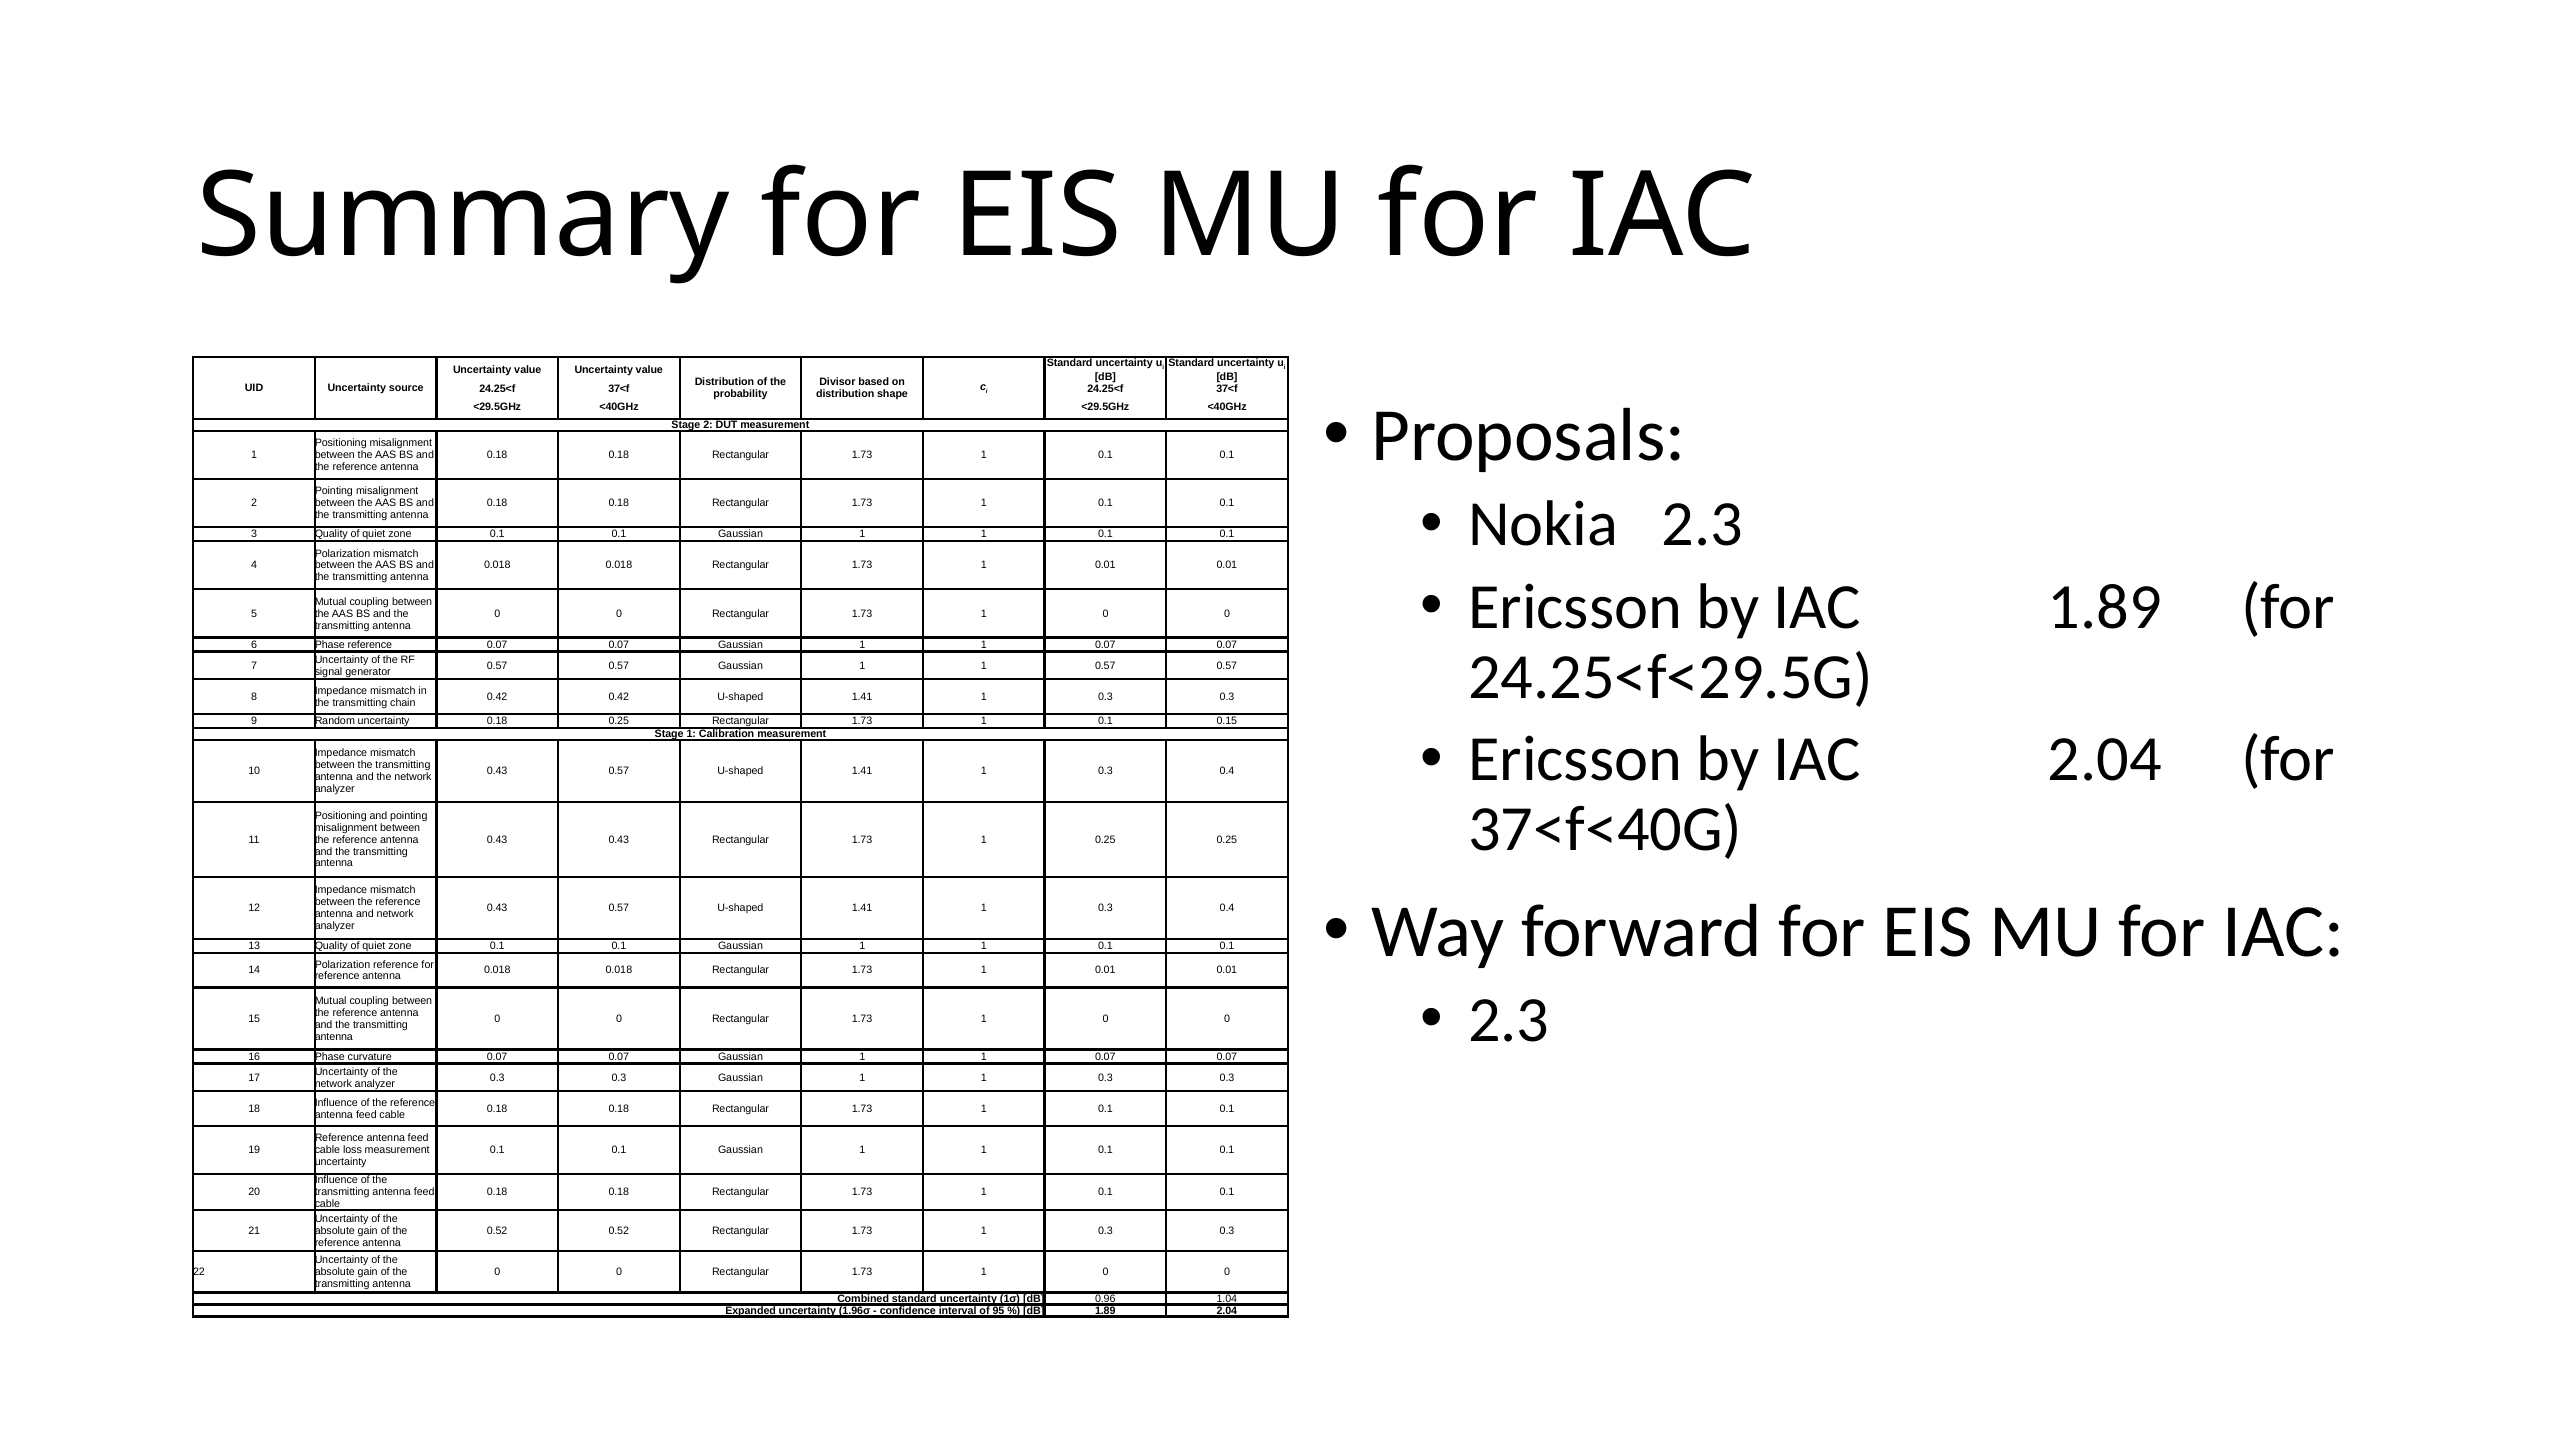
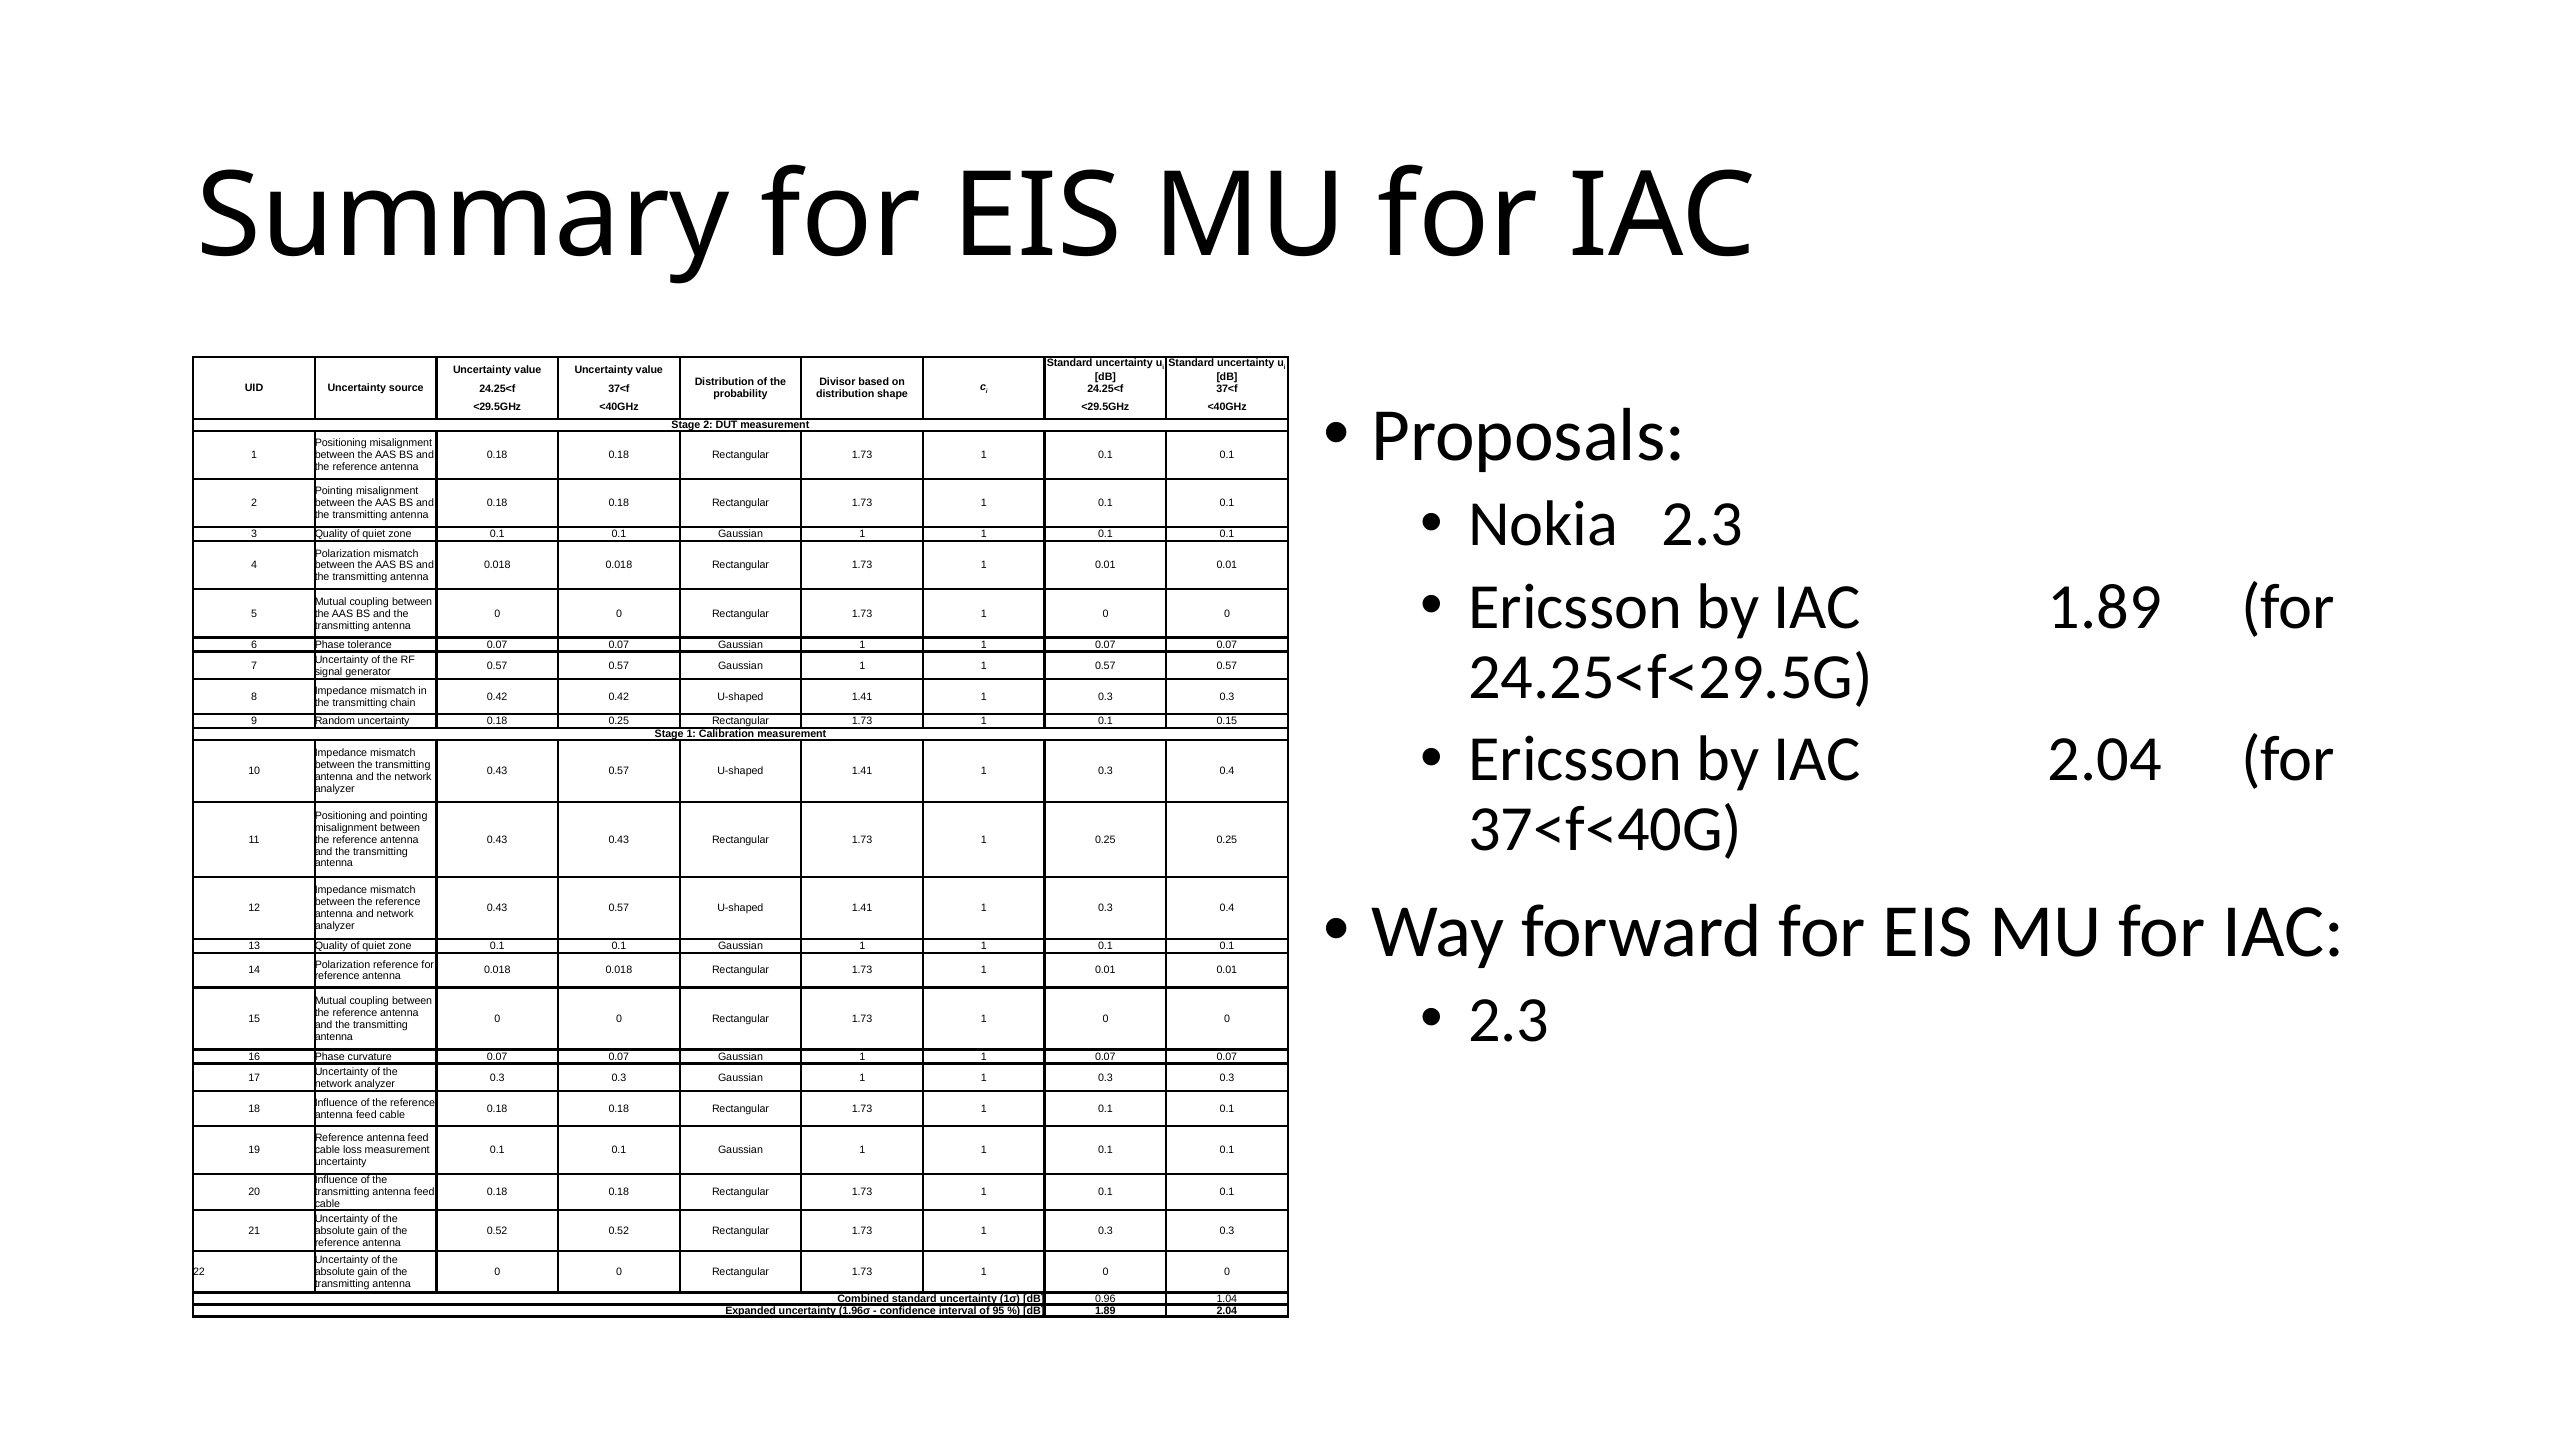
Phase reference: reference -> tolerance (370, 645)
